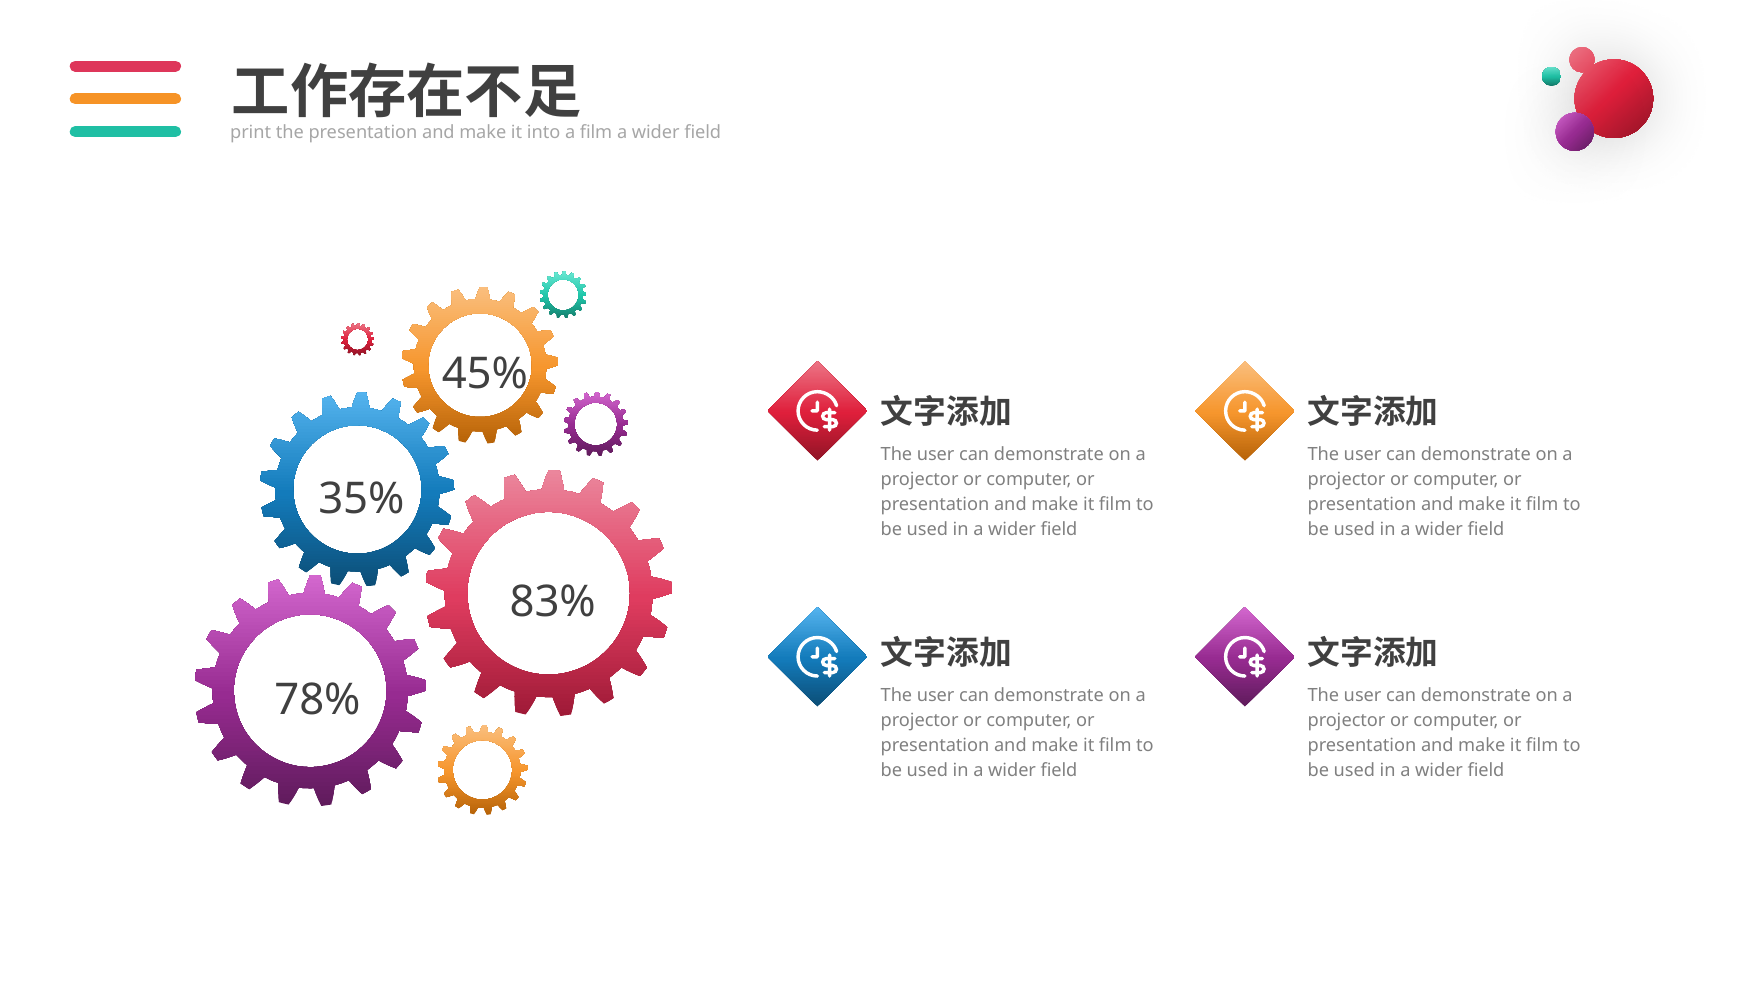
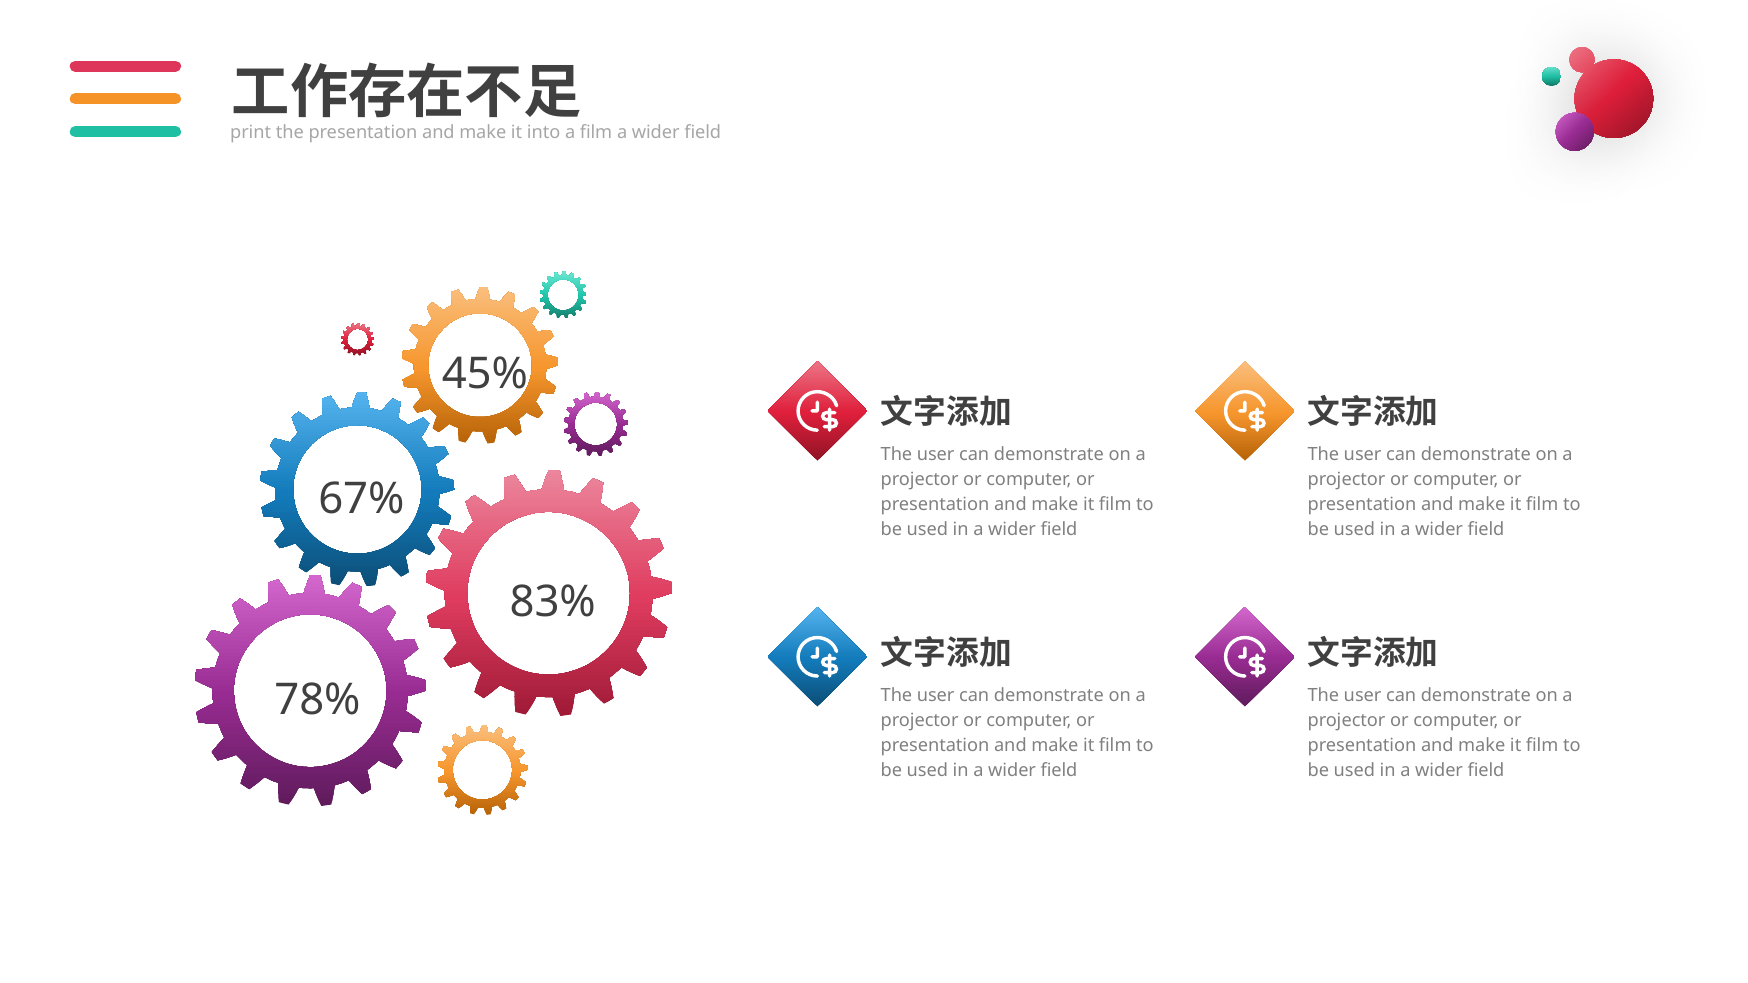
35%: 35% -> 67% (361, 499)
